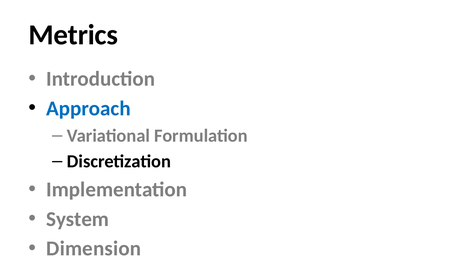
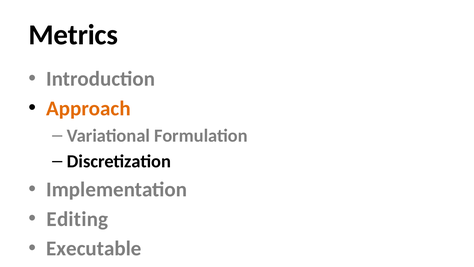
Approach colour: blue -> orange (88, 108)
System: System -> Editing (77, 219)
Dimension: Dimension -> Executable (94, 248)
